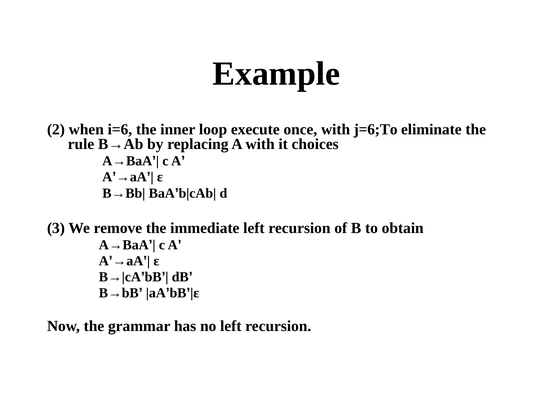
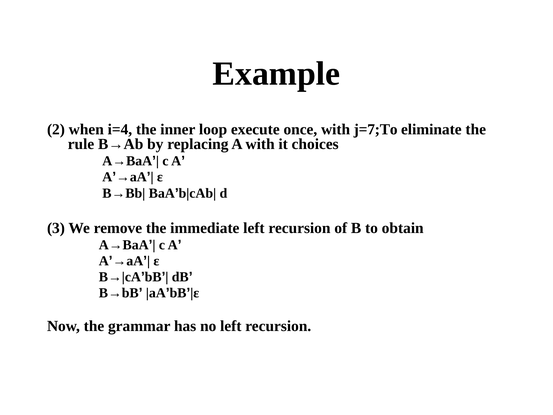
i=6: i=6 -> i=4 (120, 129)
j=6;To: j=6;To -> j=7;To (376, 129)
